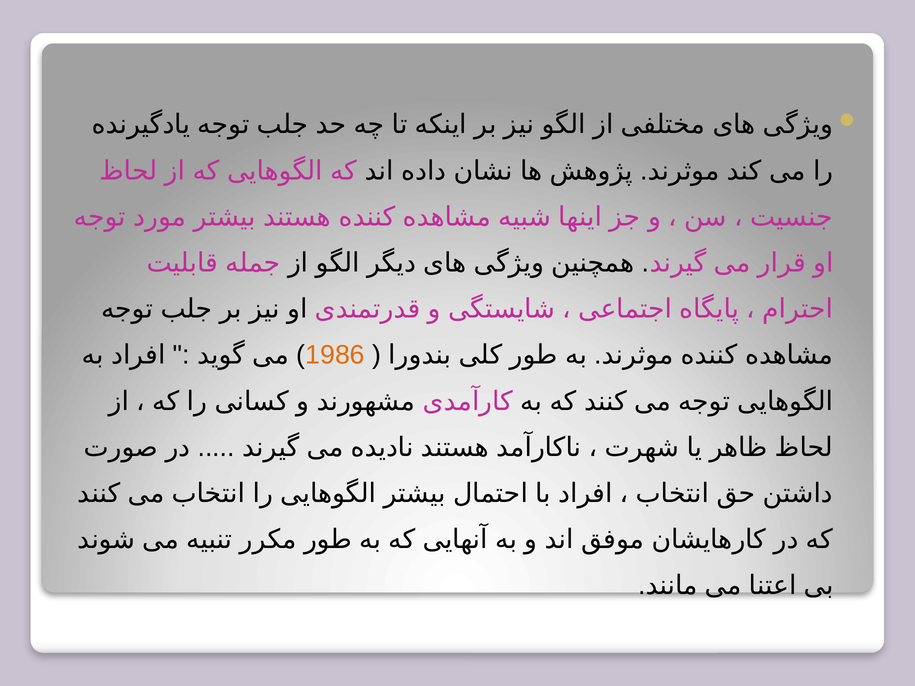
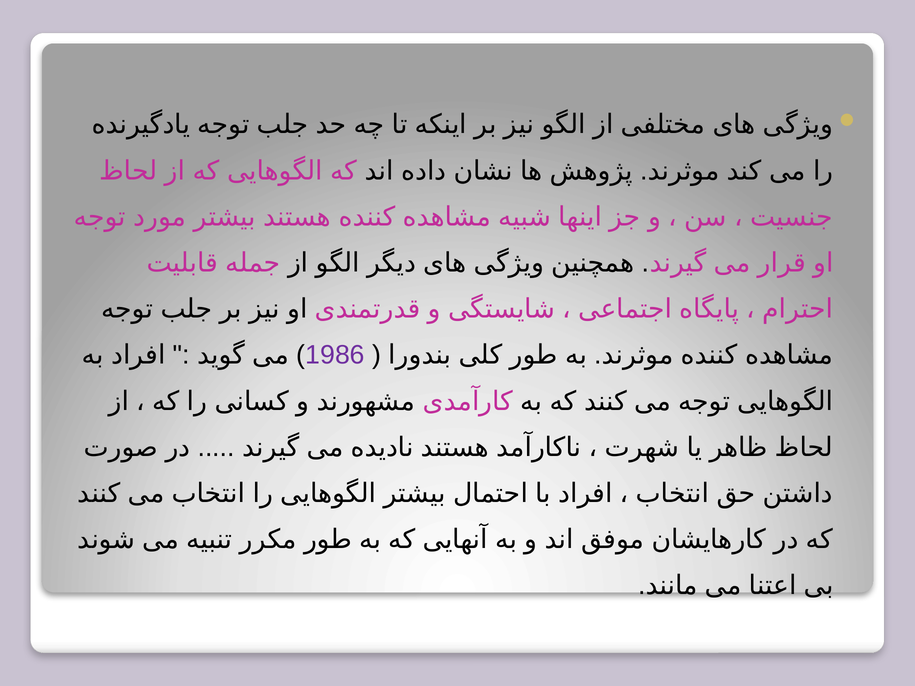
1986 colour: orange -> purple (335, 355)
